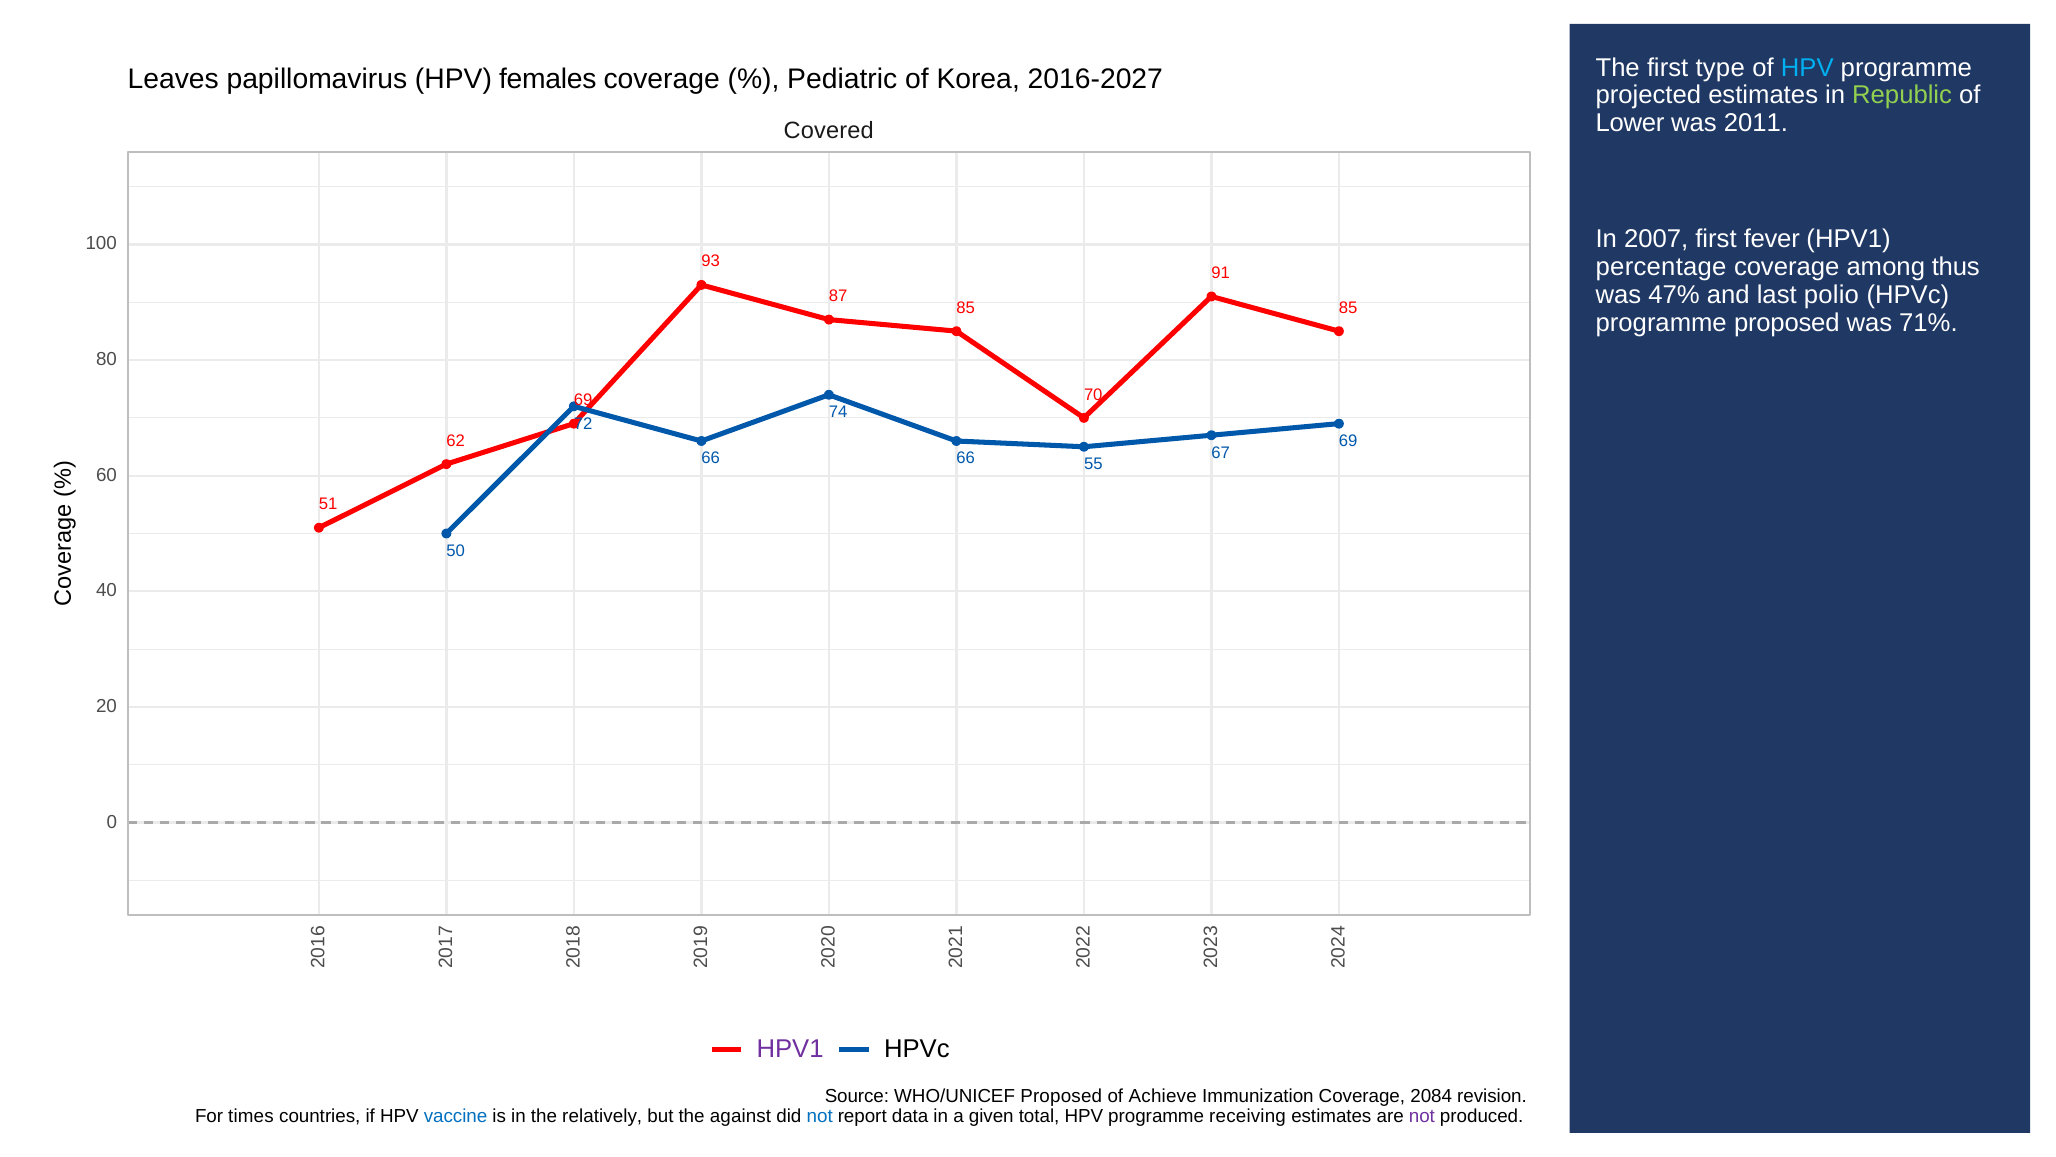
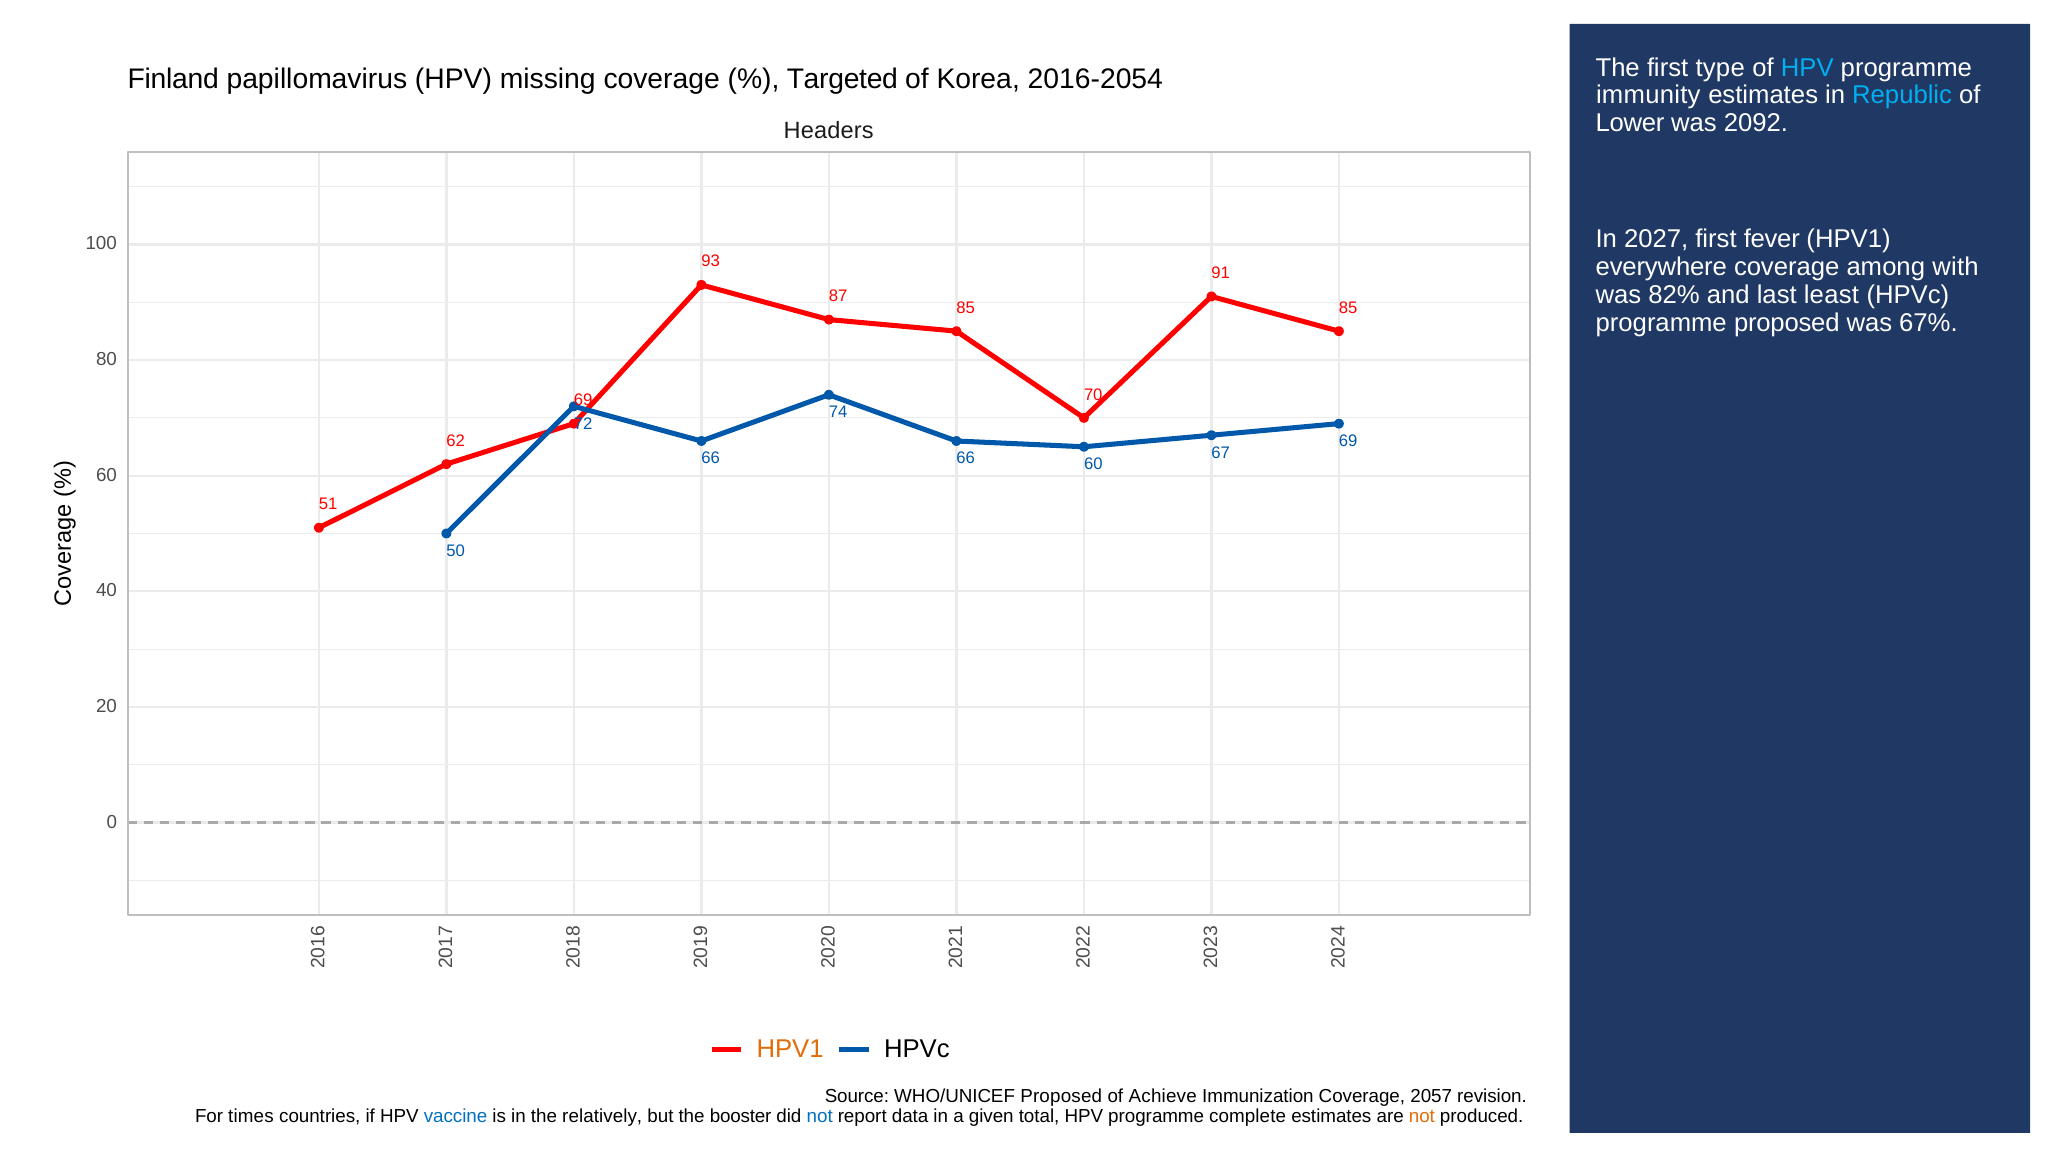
Leaves: Leaves -> Finland (173, 80)
females: females -> missing (548, 80)
Pediatric: Pediatric -> Targeted (842, 80)
2016-2027: 2016-2027 -> 2016-2054 (1095, 80)
projected: projected -> immunity (1648, 95)
Republic colour: light green -> light blue (1902, 95)
2011: 2011 -> 2092 (1756, 123)
Covered: Covered -> Headers (829, 131)
2007: 2007 -> 2027 (1656, 239)
percentage: percentage -> everywhere (1661, 267)
thus: thus -> with (1955, 267)
47%: 47% -> 82% (1674, 295)
polio: polio -> least (1831, 295)
71%: 71% -> 67% (1928, 323)
66 55: 55 -> 60 (1093, 464)
HPV1 colour: purple -> orange (790, 1049)
2084: 2084 -> 2057 (1431, 1096)
against: against -> booster (741, 1116)
receiving: receiving -> complete (1248, 1116)
not colour: purple -> orange (1422, 1116)
